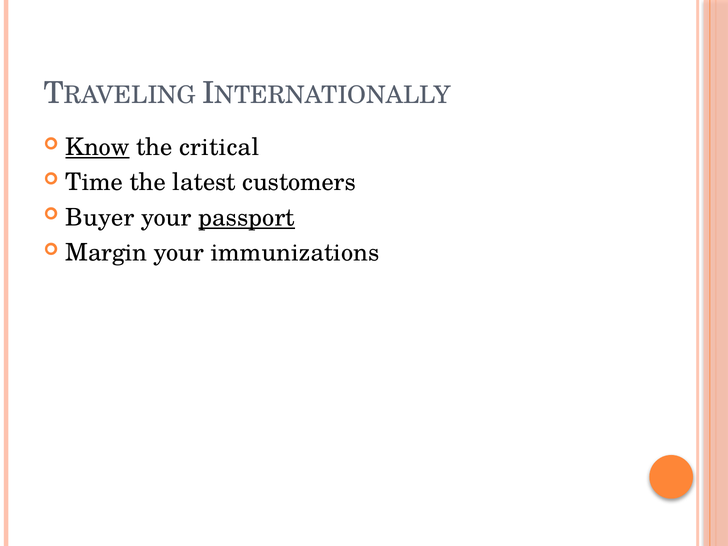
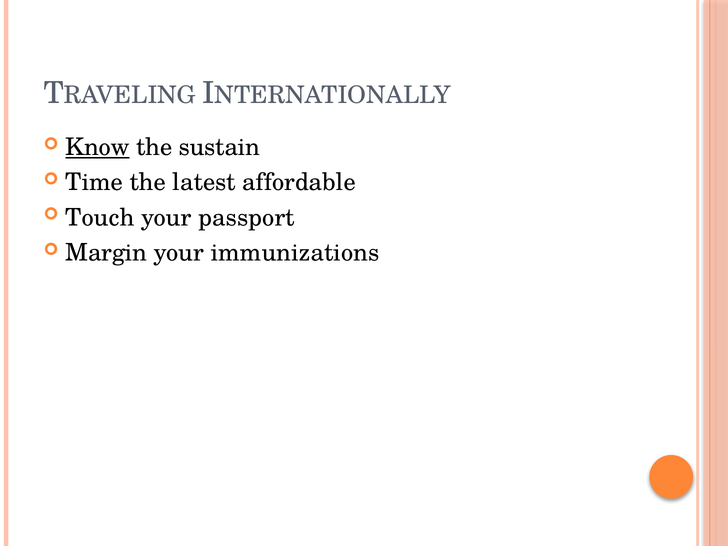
critical: critical -> sustain (220, 147)
customers: customers -> affordable (299, 182)
Buyer: Buyer -> Touch (100, 218)
passport underline: present -> none (247, 218)
